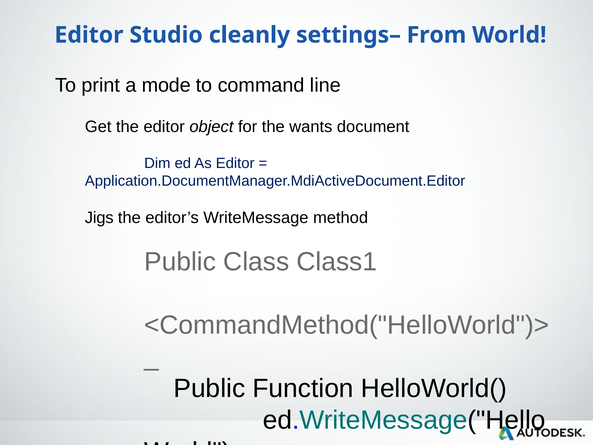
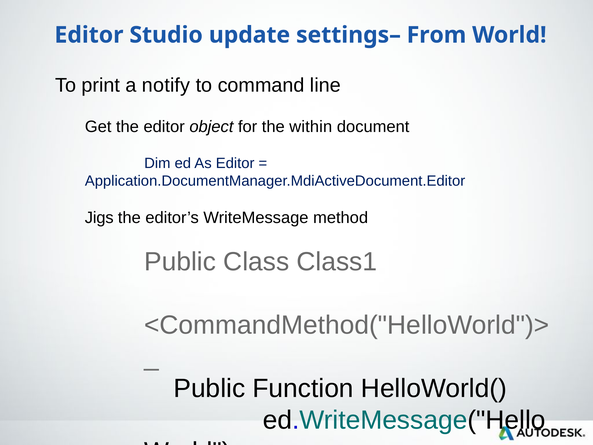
cleanly: cleanly -> update (249, 35)
mode: mode -> notify (166, 85)
wants: wants -> within (311, 127)
